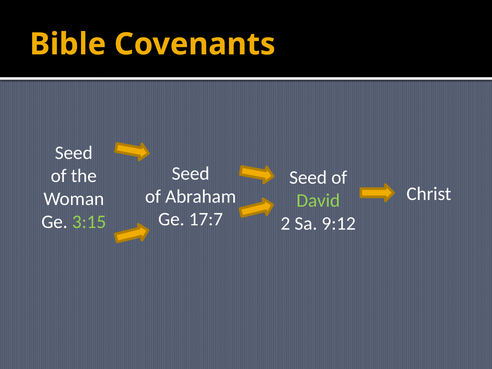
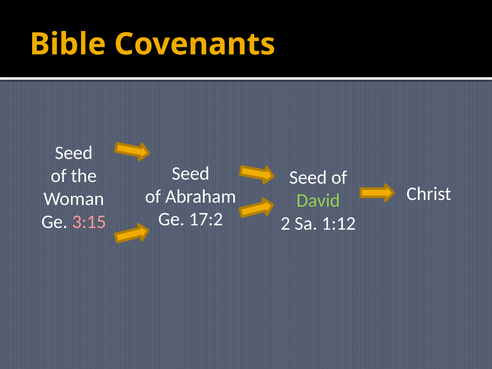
17:7: 17:7 -> 17:2 (206, 219)
3:15 colour: light green -> pink (89, 222)
9:12: 9:12 -> 1:12 (339, 223)
